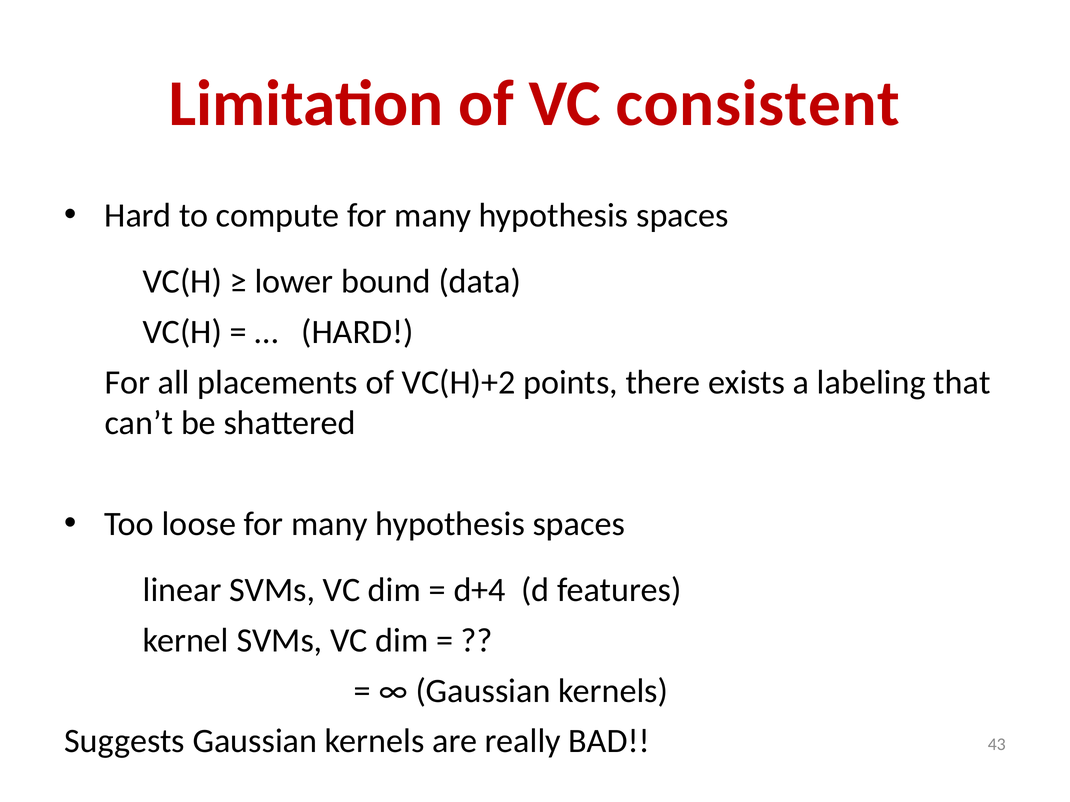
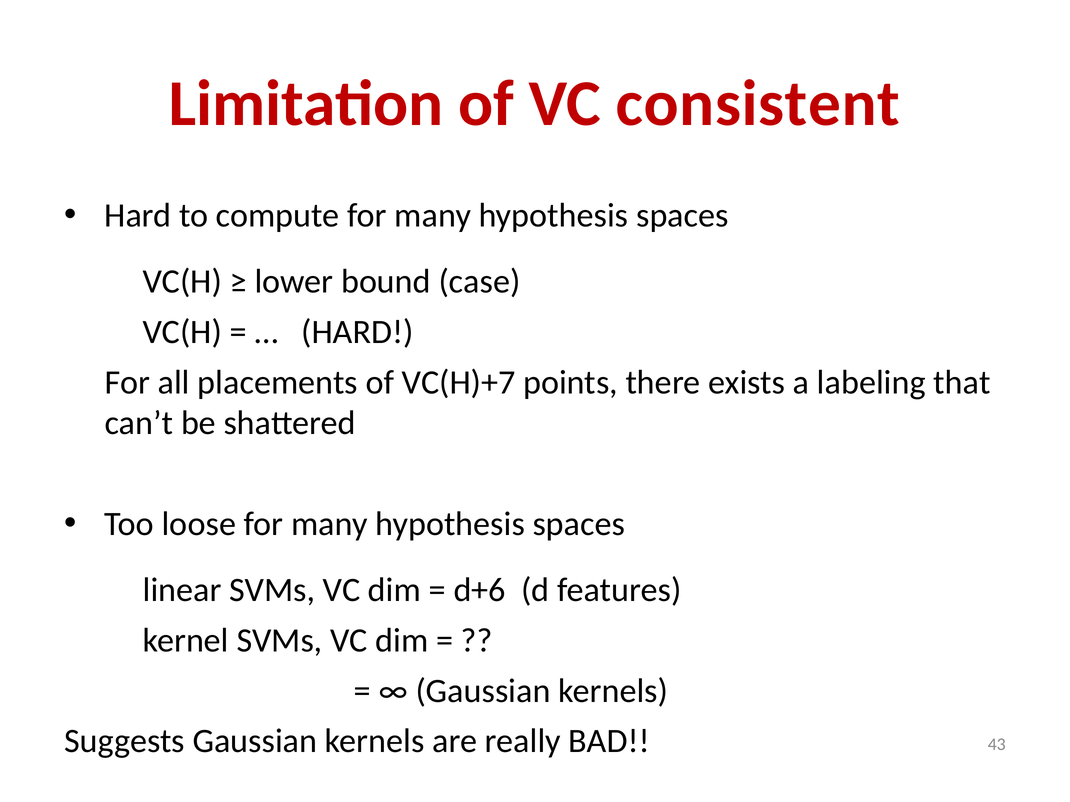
data: data -> case (480, 281)
VC(H)+2: VC(H)+2 -> VC(H)+7 (459, 382)
d+4: d+4 -> d+6 (480, 590)
